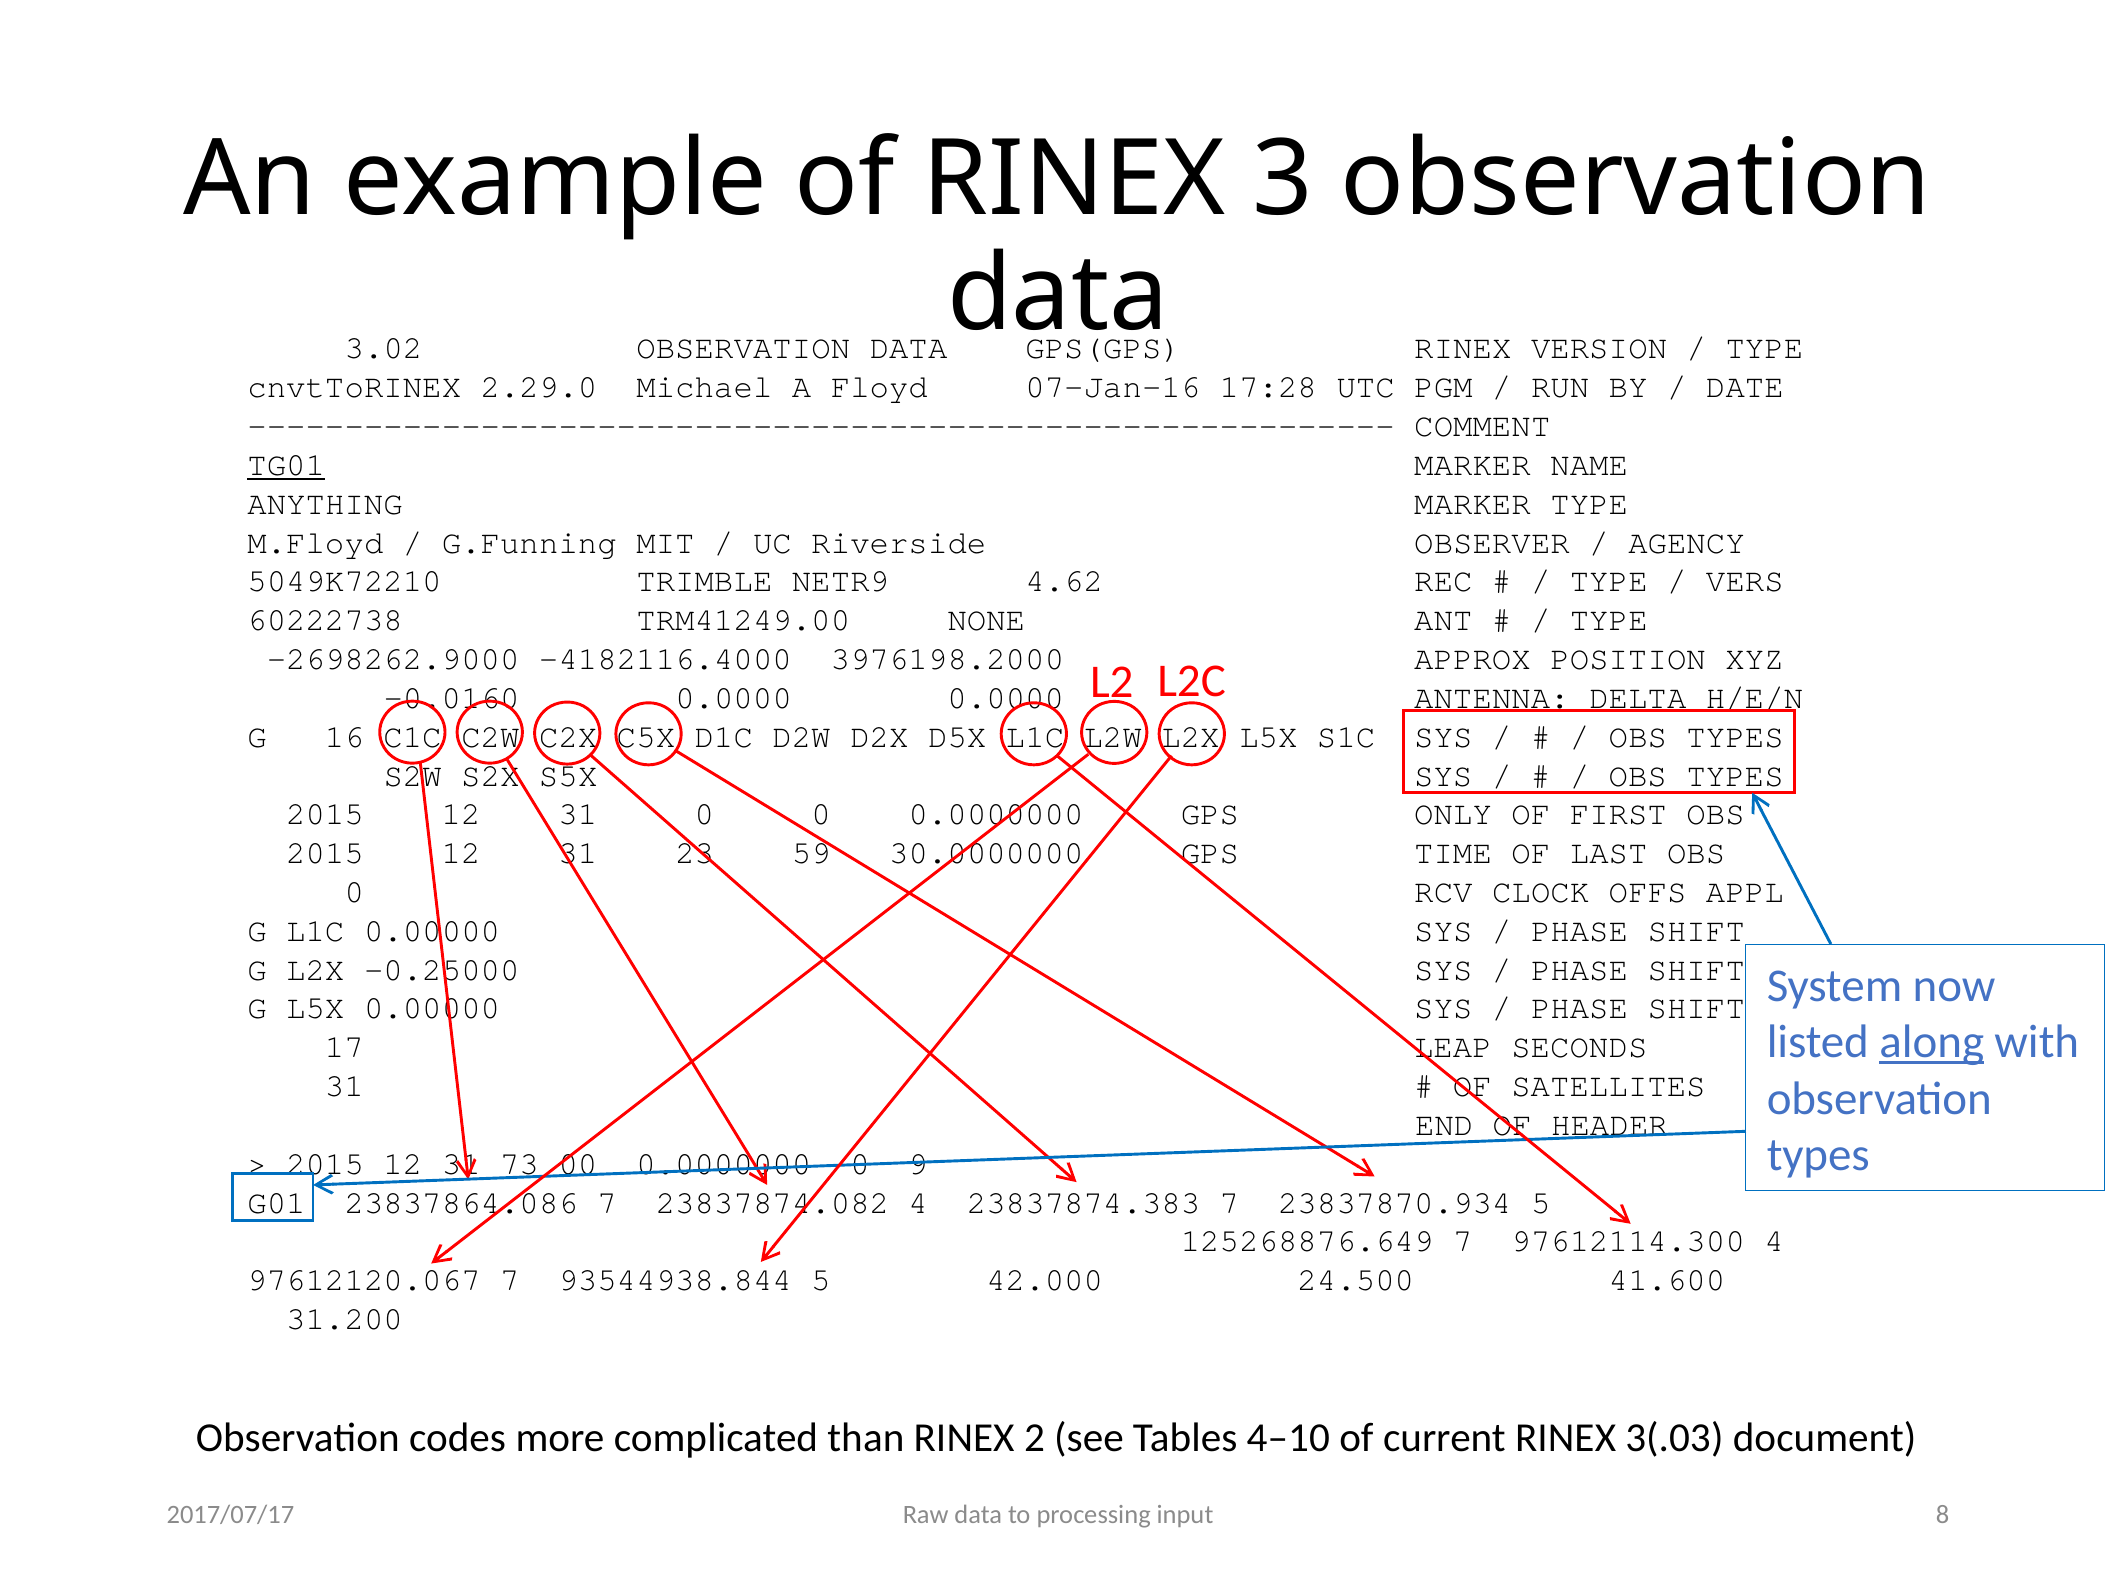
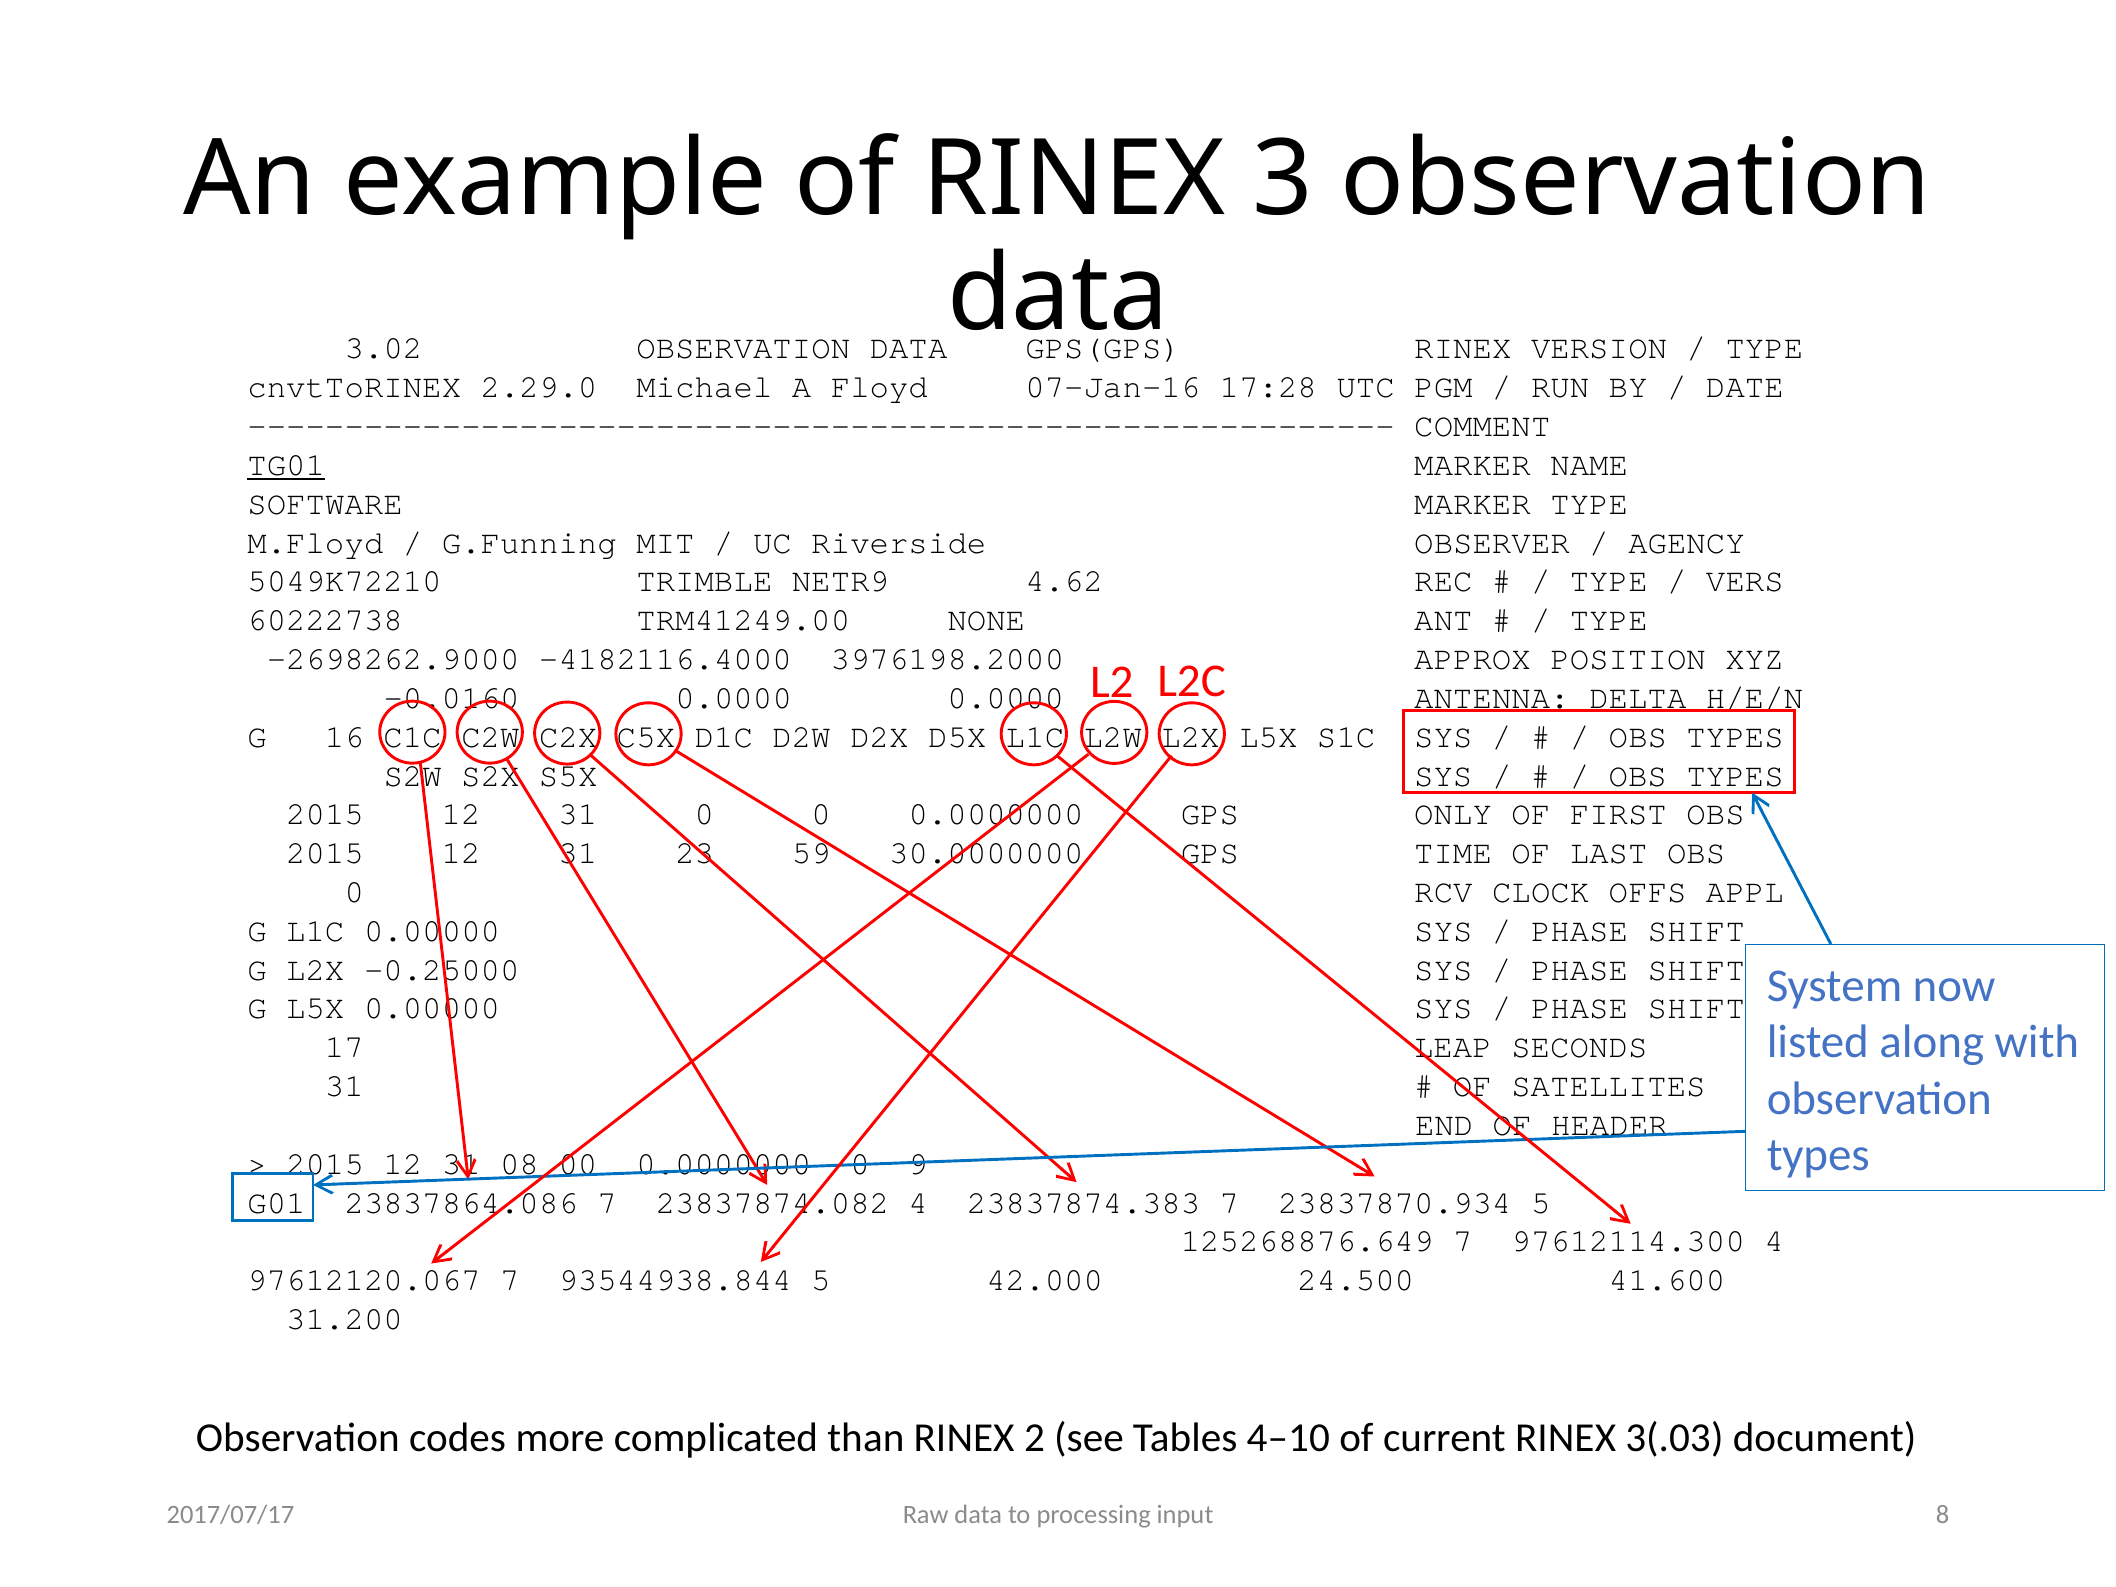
ANYTHING: ANYTHING -> SOFTWARE (325, 504)
along underline: present -> none (1932, 1042)
73: 73 -> 08 (519, 1164)
